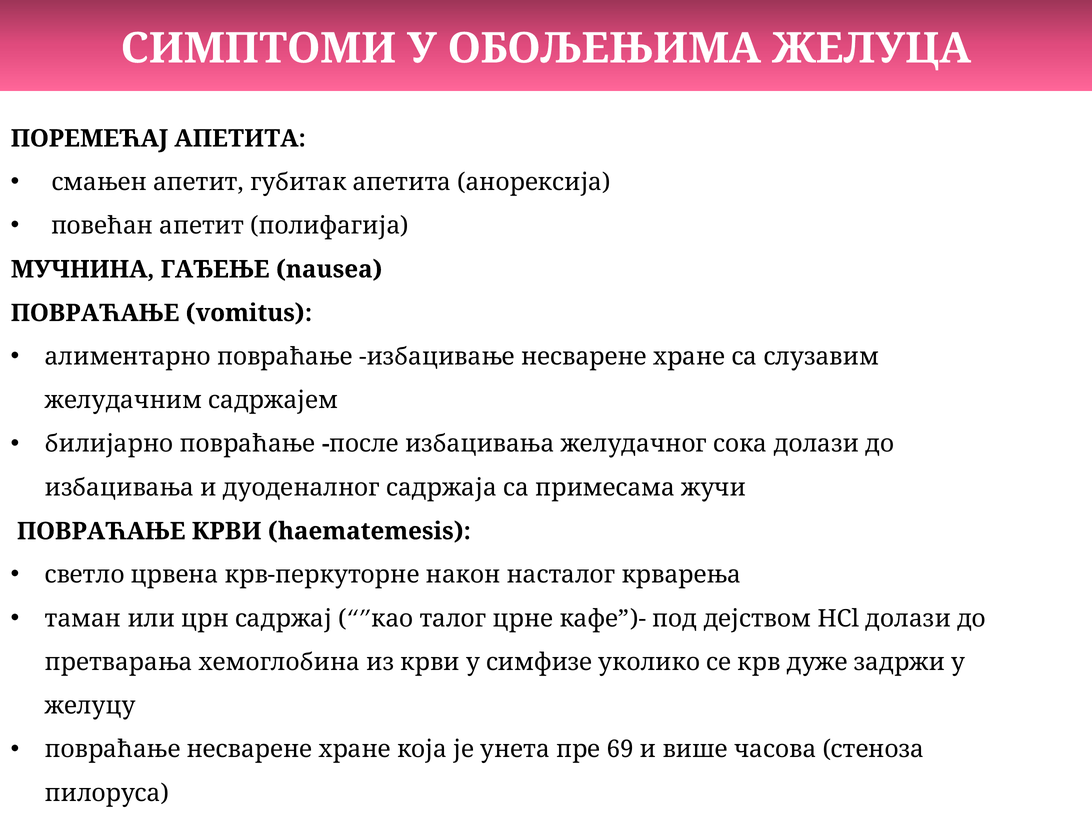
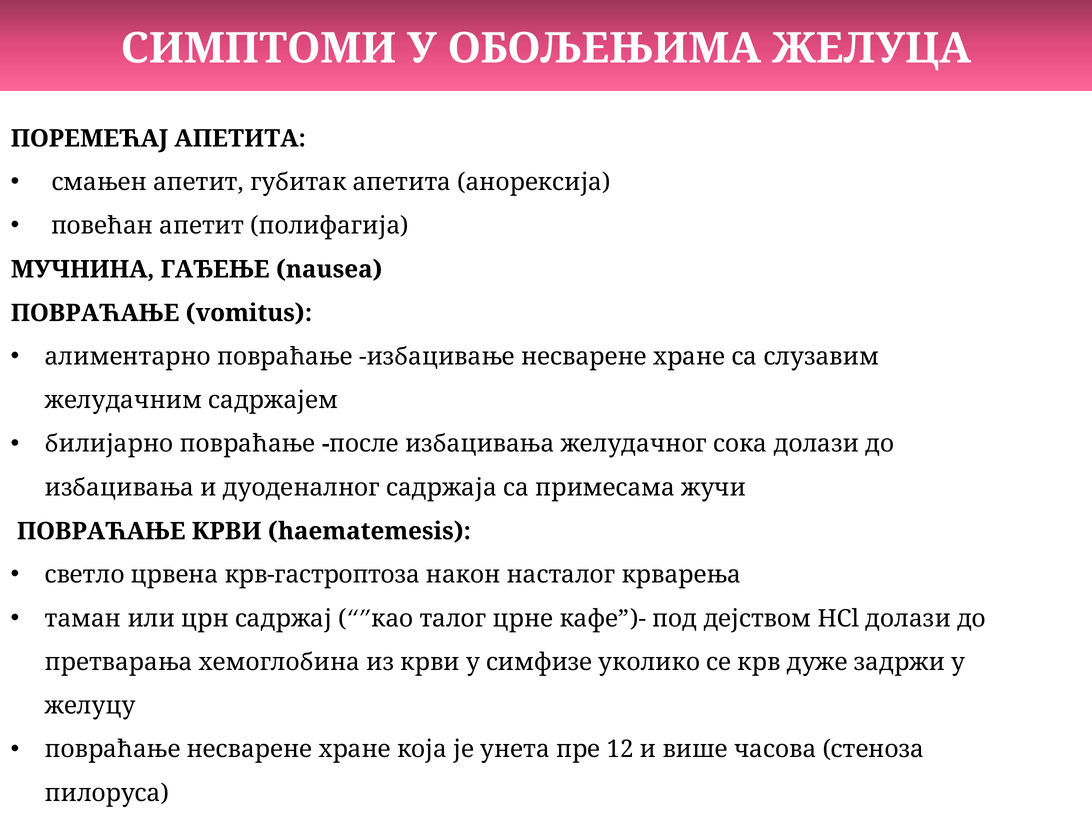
крв-перкуторне: крв-перкуторне -> крв-гастроптоза (322, 575)
69: 69 -> 12 (620, 749)
